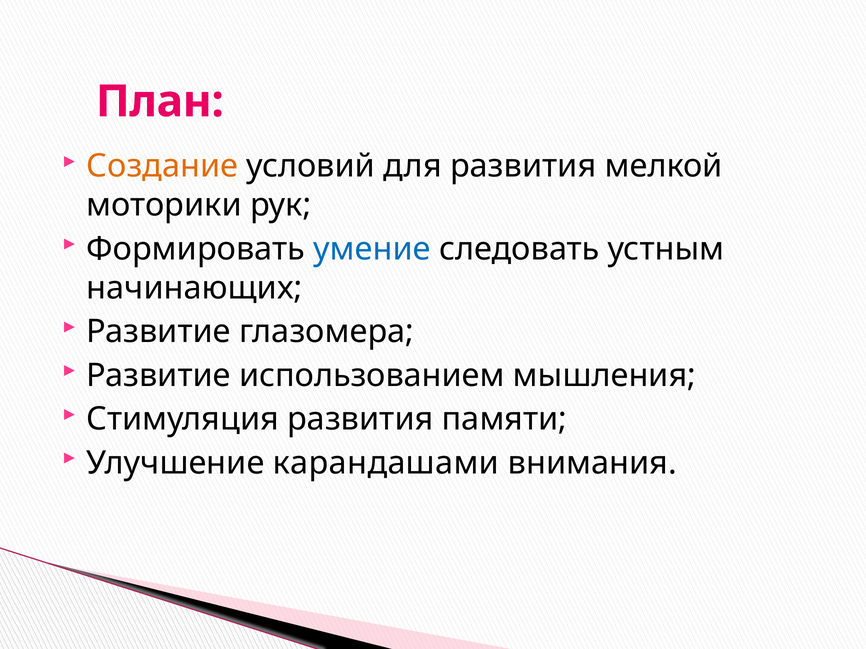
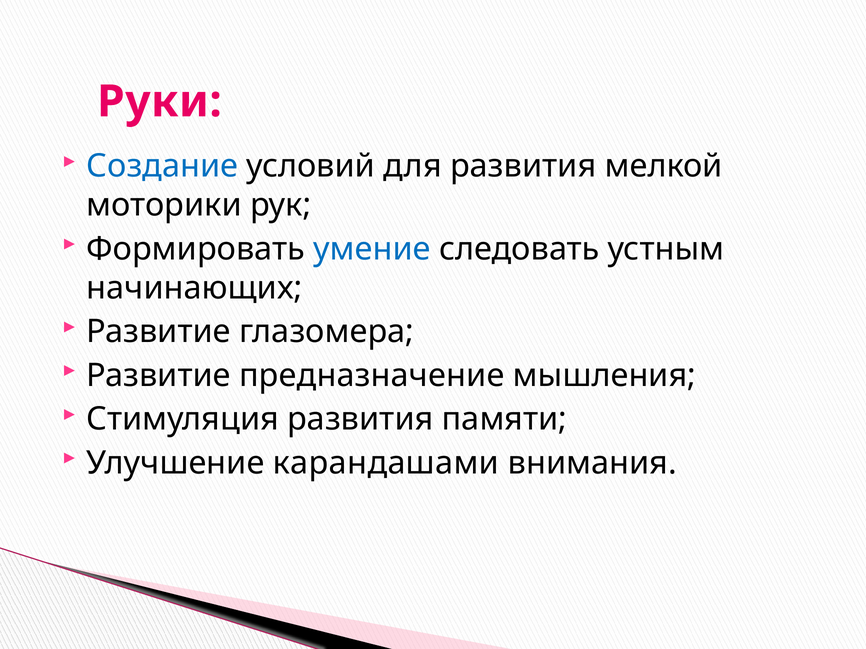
План: План -> Руки (159, 102)
Создание colour: orange -> blue (162, 166)
использованием: использованием -> предназначение (372, 376)
